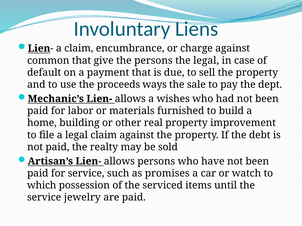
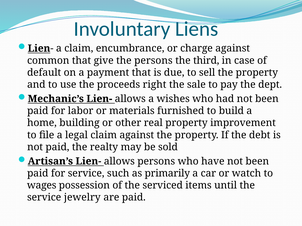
the legal: legal -> third (206, 61)
ways: ways -> right (155, 85)
promises: promises -> primarily (167, 174)
which: which -> wages (42, 186)
